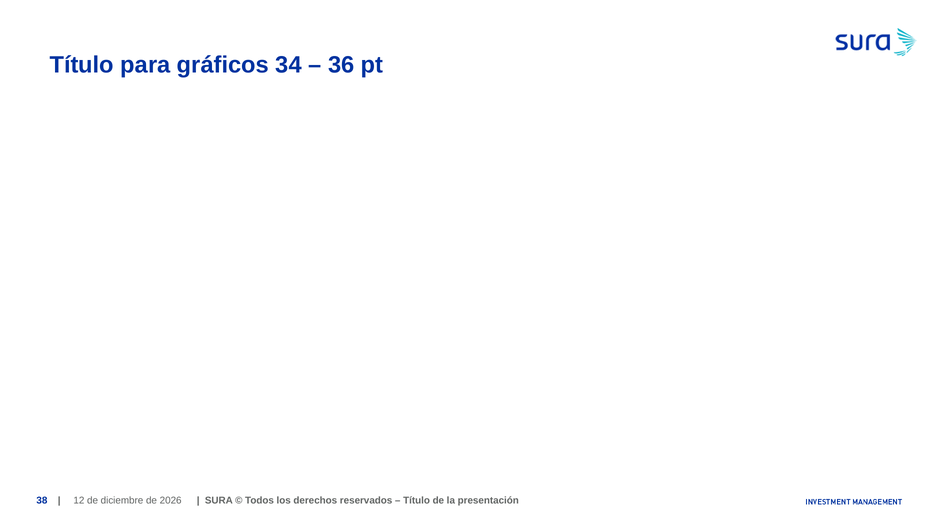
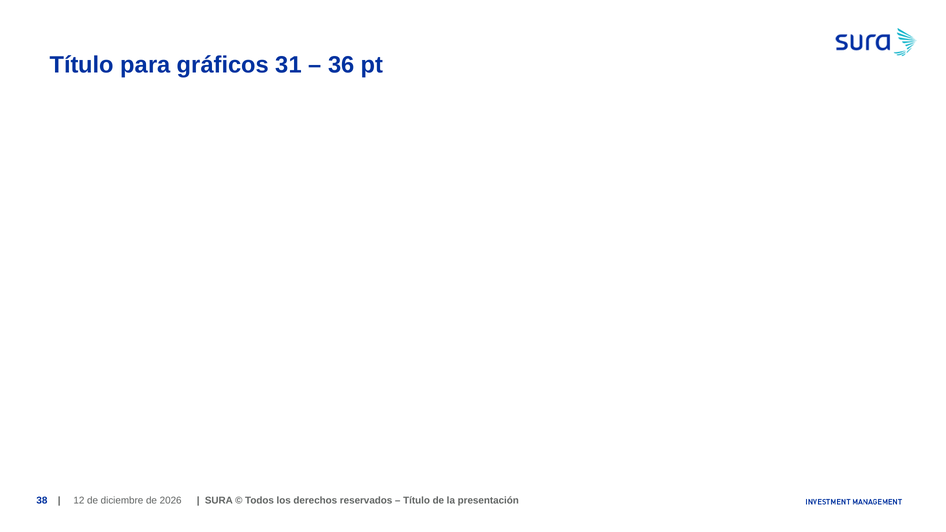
34: 34 -> 31 (289, 65)
